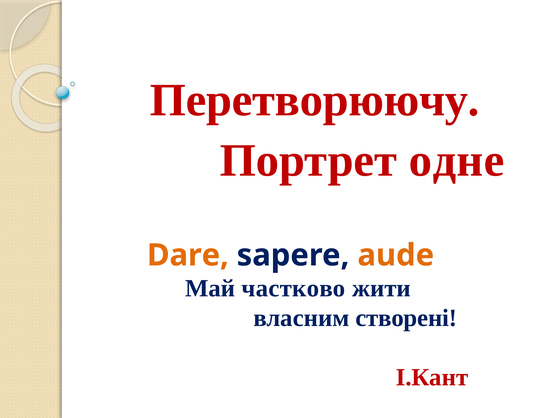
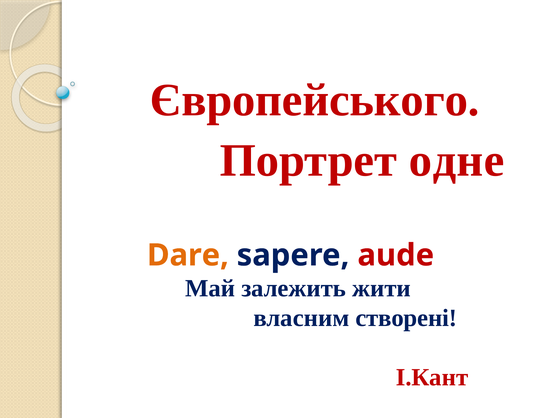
Перетворюючу: Перетворюючу -> Європейського (315, 100)
aude colour: orange -> red (396, 256)
частково: частково -> залежить (294, 289)
